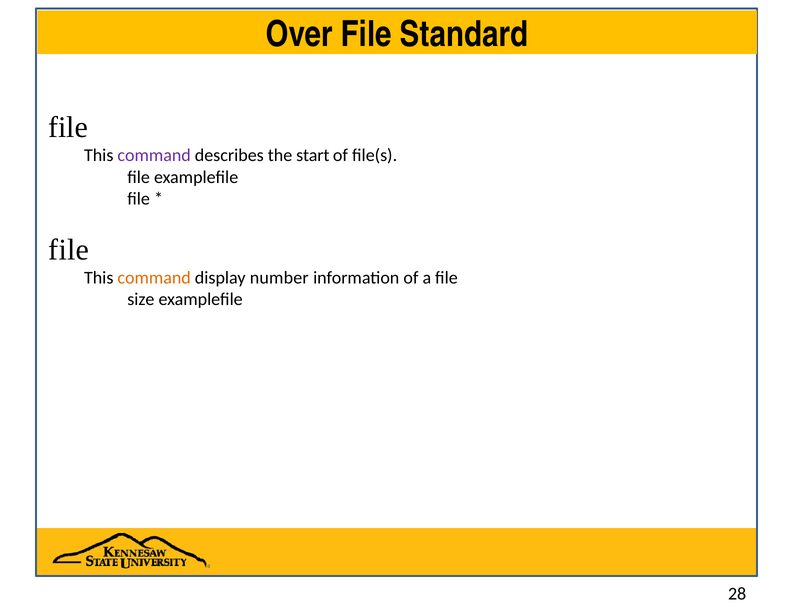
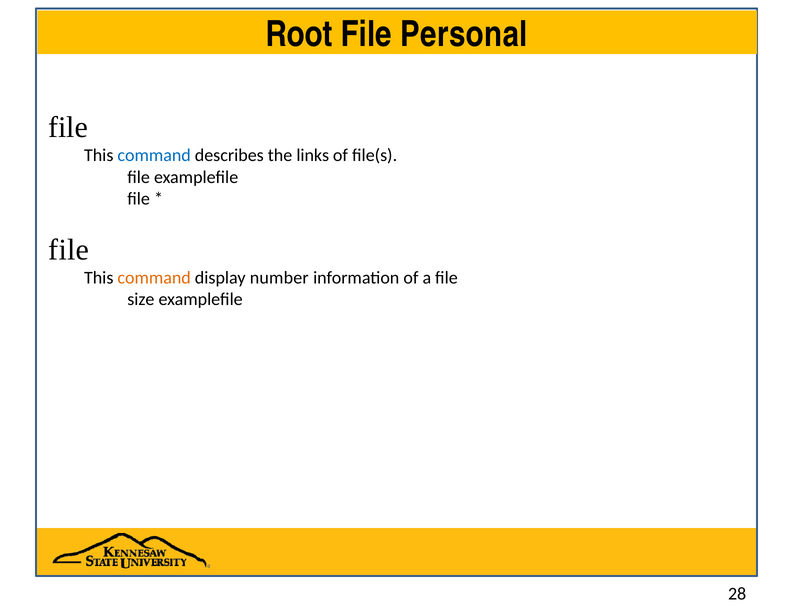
Over: Over -> Root (299, 35)
Standard: Standard -> Personal (464, 35)
command colour: purple -> blue (154, 156)
start: start -> links (313, 156)
